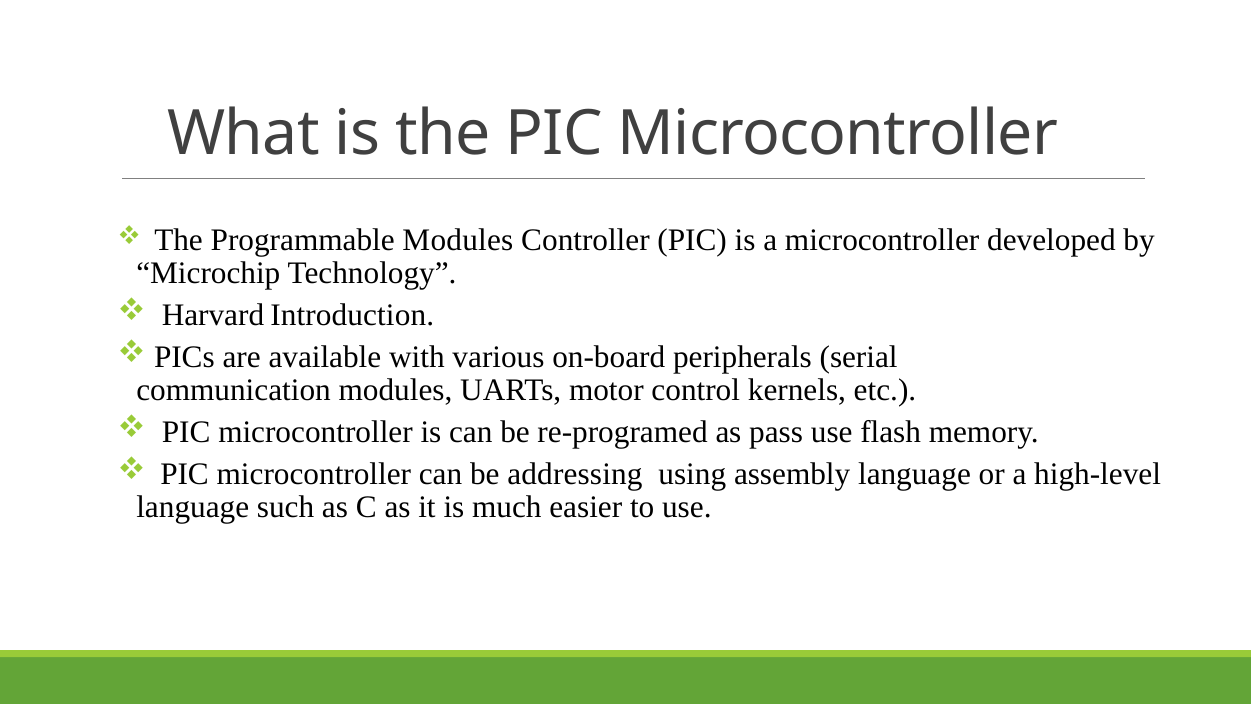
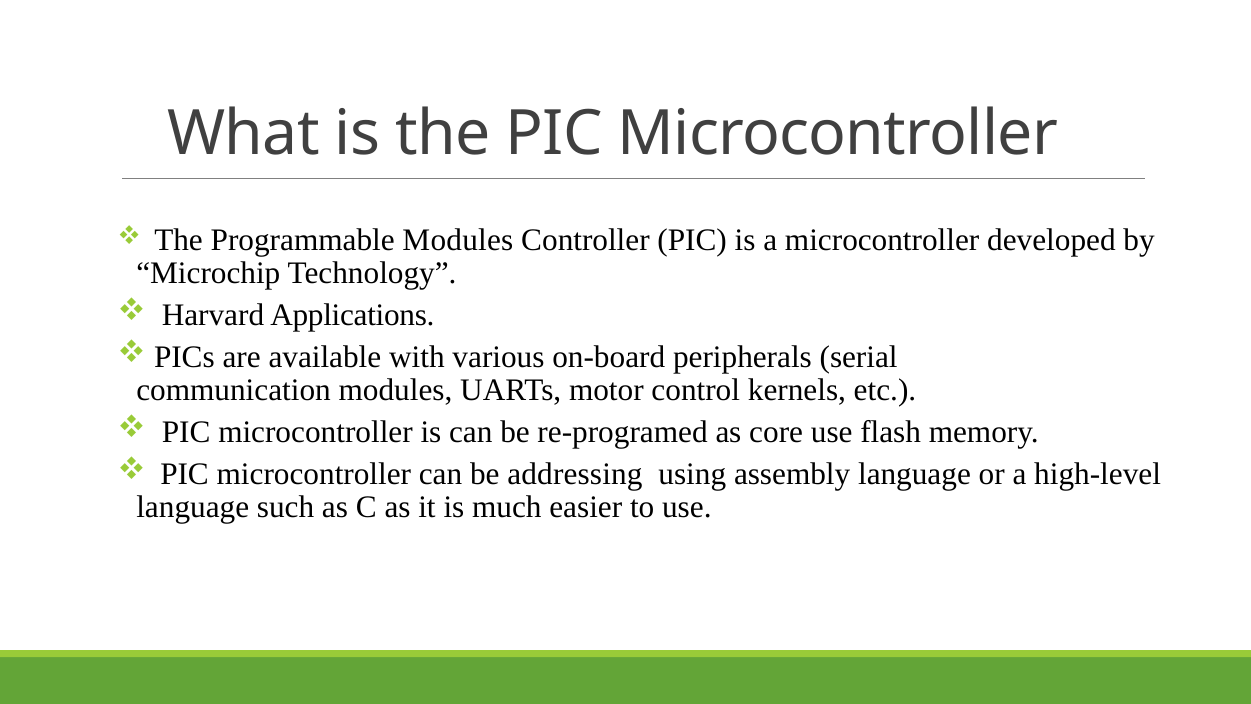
Introduction: Introduction -> Applications (352, 315)
pass: pass -> core (776, 432)
